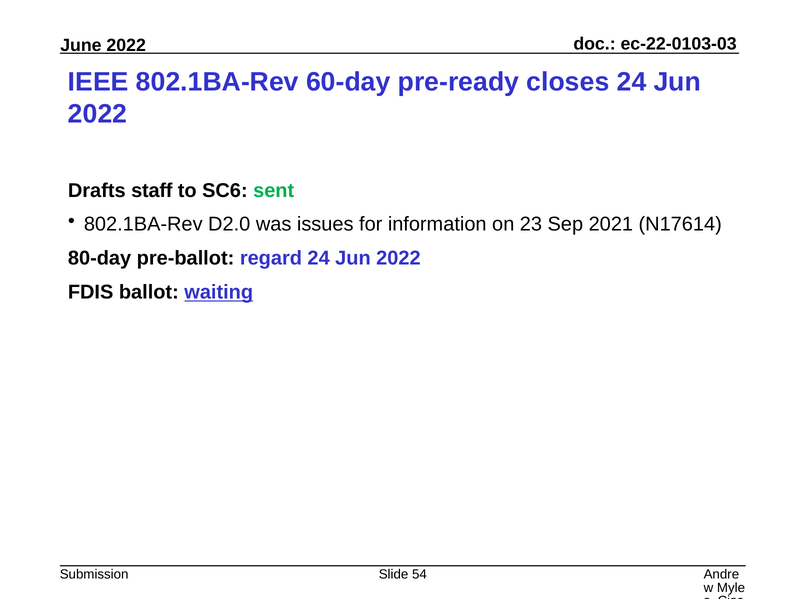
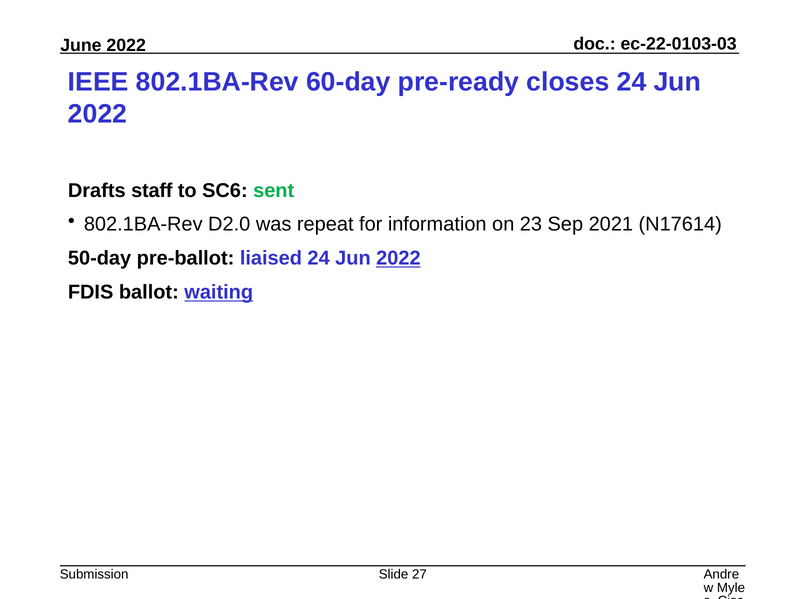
issues: issues -> repeat (325, 224)
80-day: 80-day -> 50-day (100, 258)
regard: regard -> liaised (271, 258)
2022 underline: none -> present (398, 258)
54: 54 -> 27 (419, 575)
